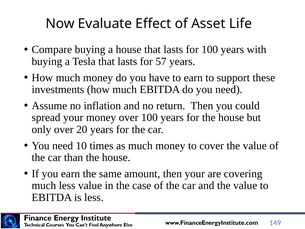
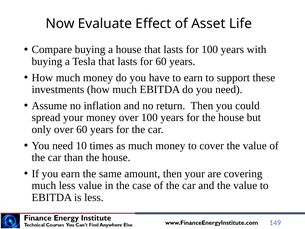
for 57: 57 -> 60 (161, 61)
over 20: 20 -> 60 (82, 129)
